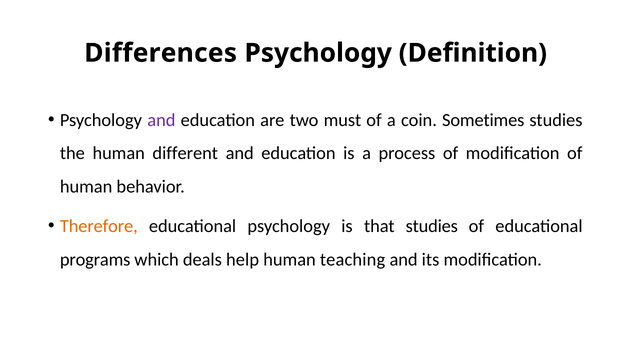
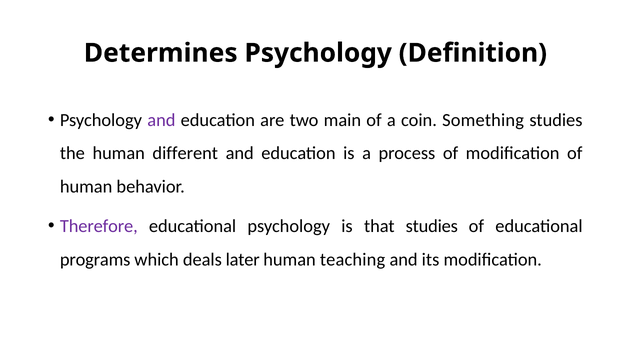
Differences: Differences -> Determines (161, 53)
must: must -> main (342, 120)
Sometimes: Sometimes -> Something (483, 120)
Therefore colour: orange -> purple (99, 226)
help: help -> later (243, 259)
